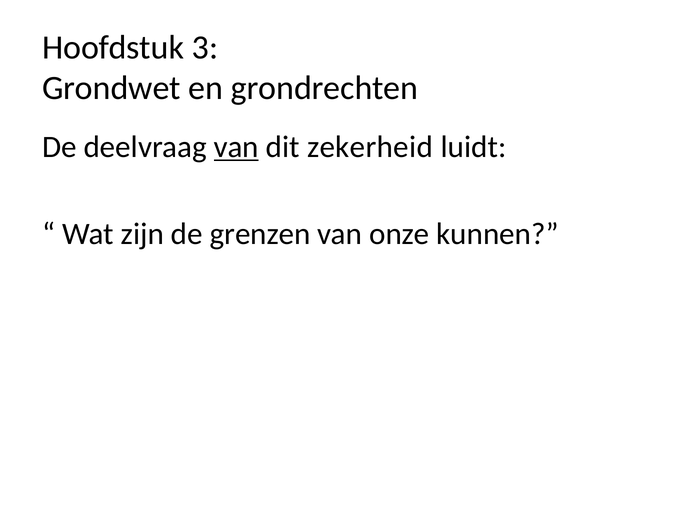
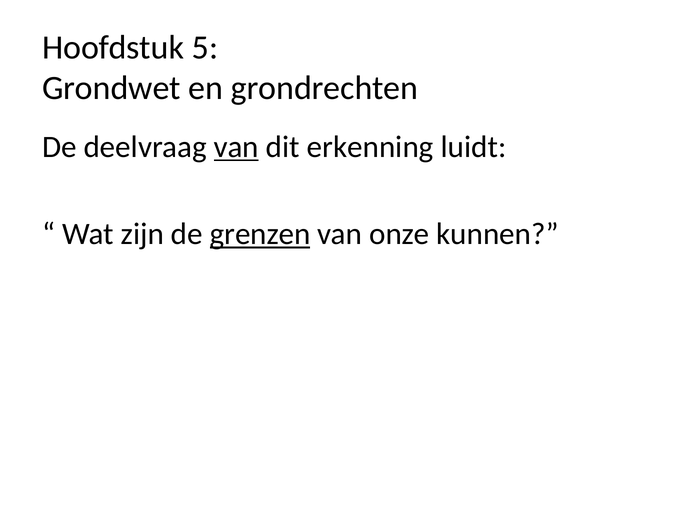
3: 3 -> 5 (205, 47)
zekerheid: zekerheid -> erkenning (370, 147)
grenzen underline: none -> present (260, 234)
